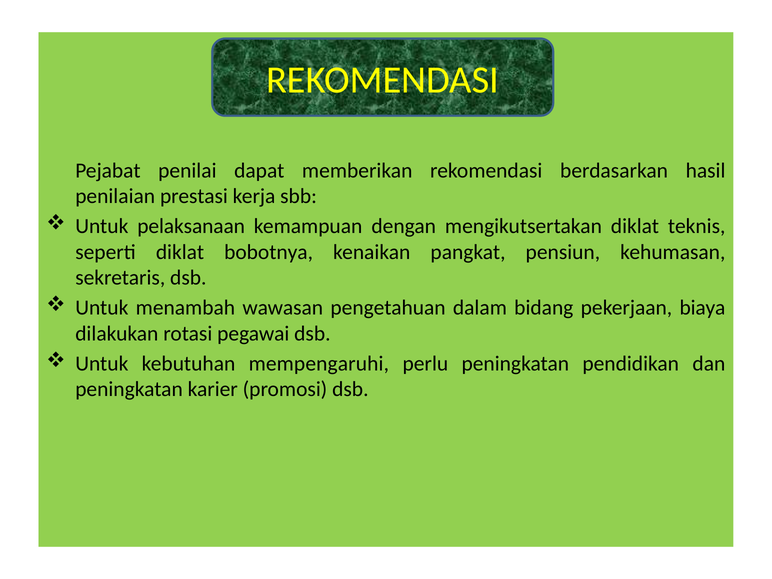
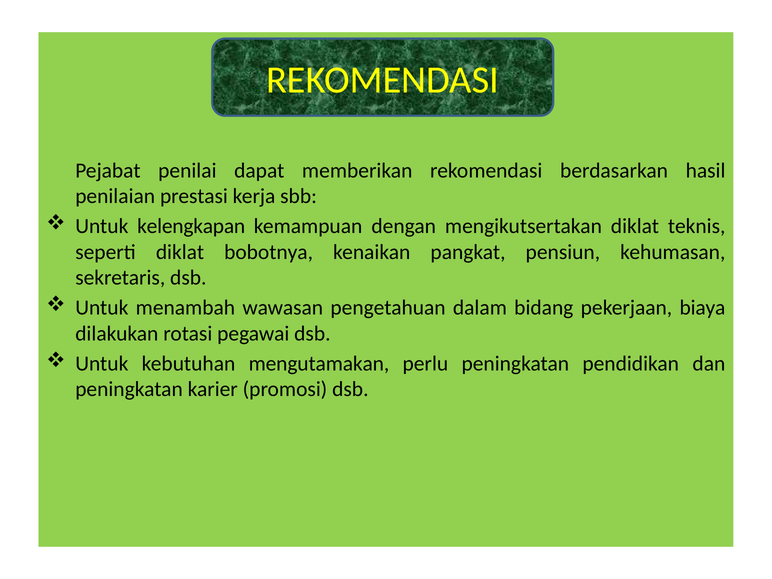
pelaksanaan: pelaksanaan -> kelengkapan (191, 226)
mempengaruhi: mempengaruhi -> mengutamakan (319, 364)
